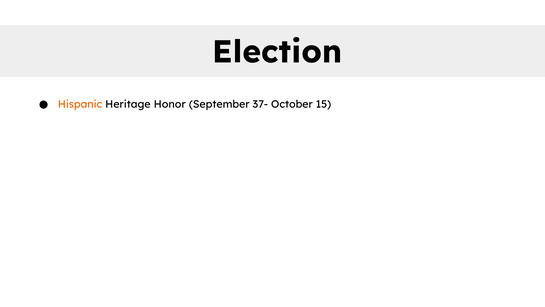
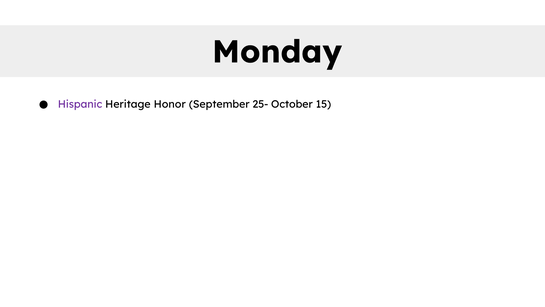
Election: Election -> Monday (277, 52)
Hispanic colour: orange -> purple (80, 104)
37-: 37- -> 25- (260, 104)
